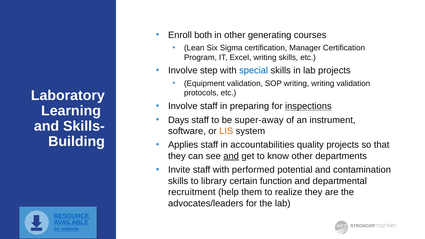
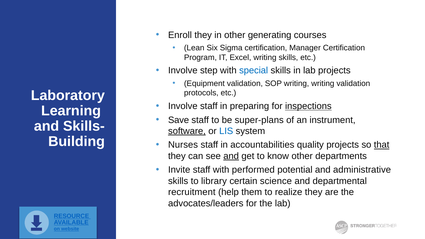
Enroll both: both -> they (203, 35)
Days: Days -> Save (179, 120)
super-away: super-away -> super-plans (259, 120)
software underline: none -> present (187, 131)
LIS colour: orange -> blue (226, 131)
Applies: Applies -> Nurses (183, 145)
that underline: none -> present (382, 145)
contamination: contamination -> administrative (362, 170)
function: function -> science (276, 181)
